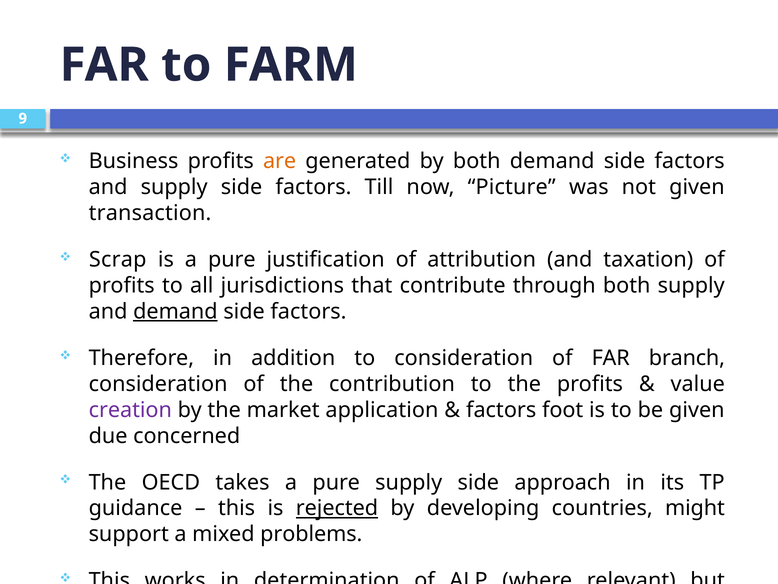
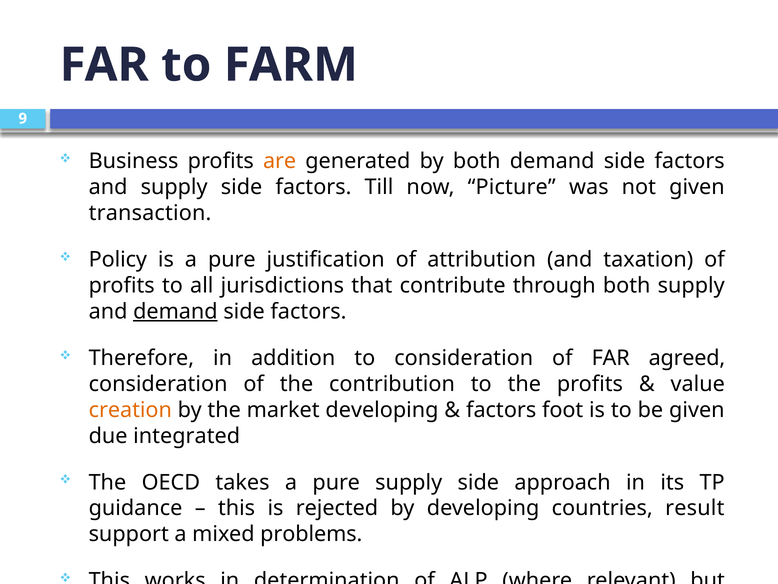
Scrap: Scrap -> Policy (118, 259)
branch: branch -> agreed (687, 358)
creation colour: purple -> orange (130, 410)
market application: application -> developing (382, 410)
concerned: concerned -> integrated (187, 435)
rejected underline: present -> none (337, 508)
might: might -> result (695, 508)
